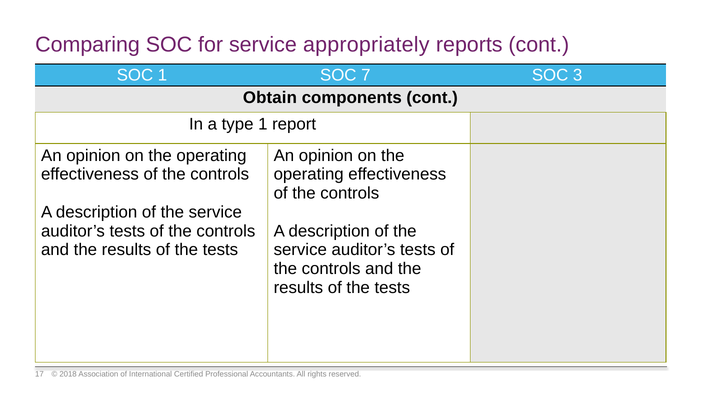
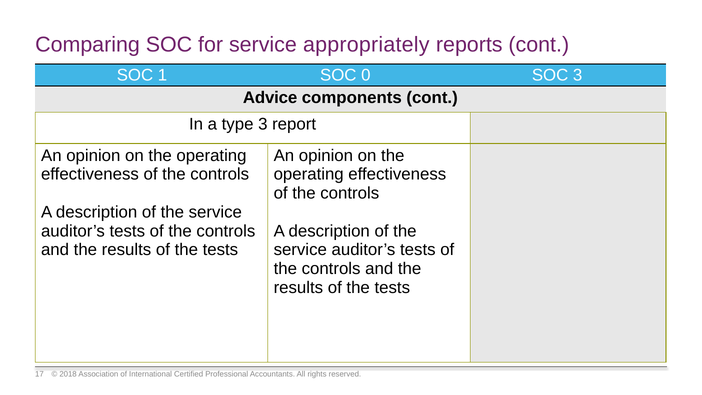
7: 7 -> 0 (366, 75)
Obtain: Obtain -> Advice (270, 98)
type 1: 1 -> 3 (263, 124)
